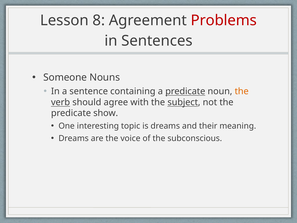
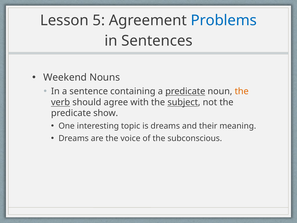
8: 8 -> 5 (99, 20)
Problems colour: red -> blue (224, 20)
Someone: Someone -> Weekend (65, 77)
